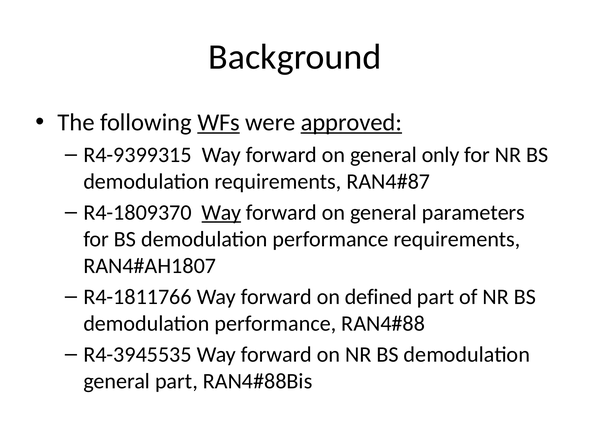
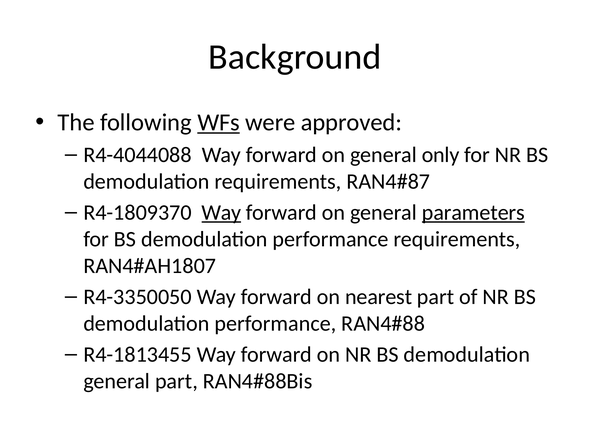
approved underline: present -> none (351, 123)
R4-9399315: R4-9399315 -> R4-4044088 (138, 155)
parameters underline: none -> present (473, 213)
R4-1811766: R4-1811766 -> R4-3350050 (138, 297)
defined: defined -> nearest (379, 297)
R4-3945535: R4-3945535 -> R4-1813455 (138, 355)
